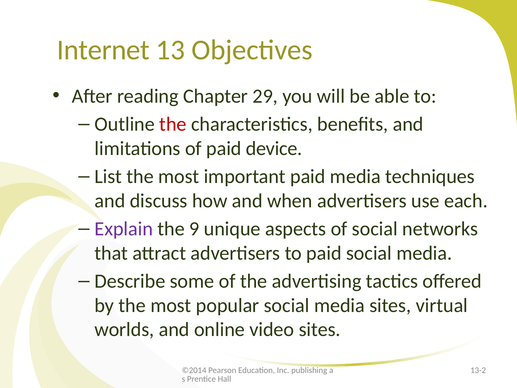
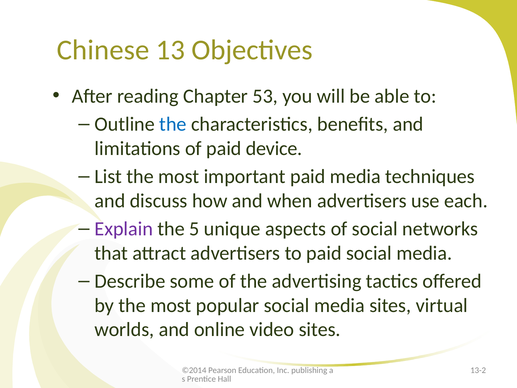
Internet: Internet -> Chinese (103, 50)
29: 29 -> 53 (265, 96)
the colour: red -> blue (173, 124)
9: 9 -> 5 (194, 229)
